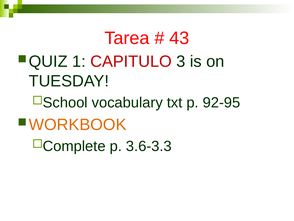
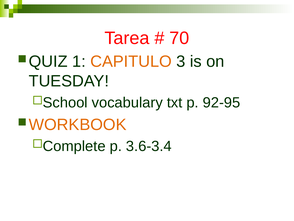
43: 43 -> 70 (179, 38)
CAPITULO colour: red -> orange (131, 61)
3.6-3.3: 3.6-3.3 -> 3.6-3.4 (149, 146)
